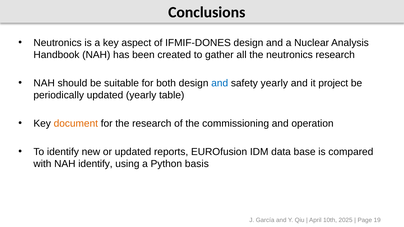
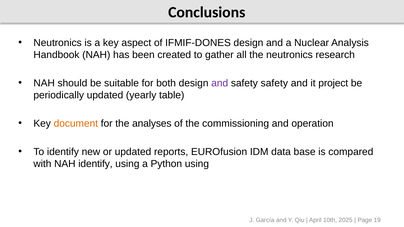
and colour: blue -> purple (220, 83)
safety yearly: yearly -> safety (274, 83)
the research: research -> analyses (152, 124)
Python basis: basis -> using (197, 164)
